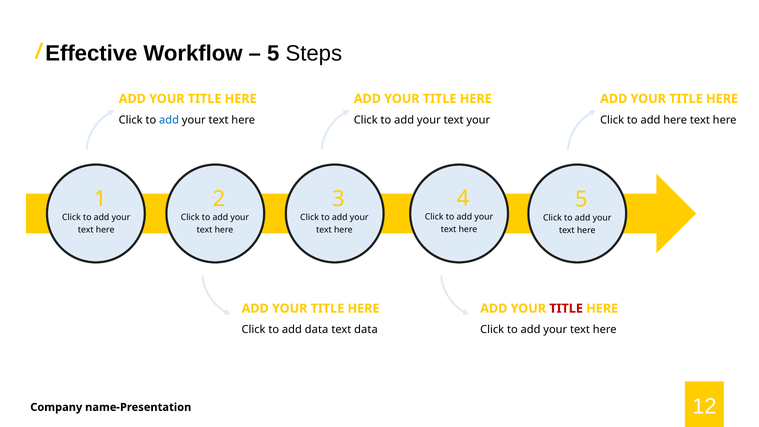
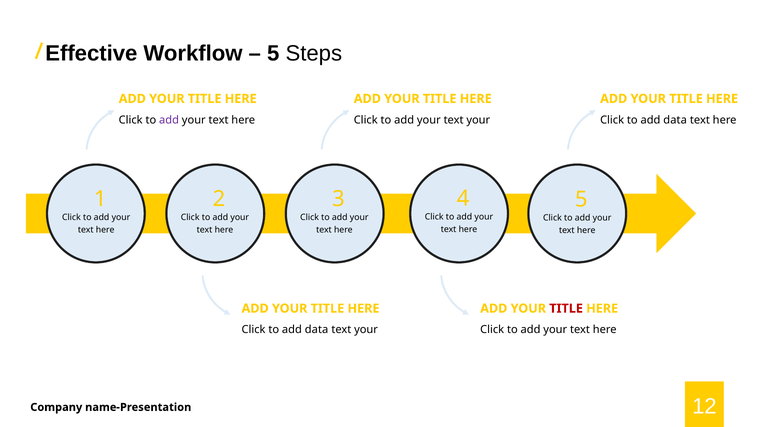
add colour: blue -> purple (169, 120)
here: here -> data (675, 120)
data: data -> your (366, 330)
